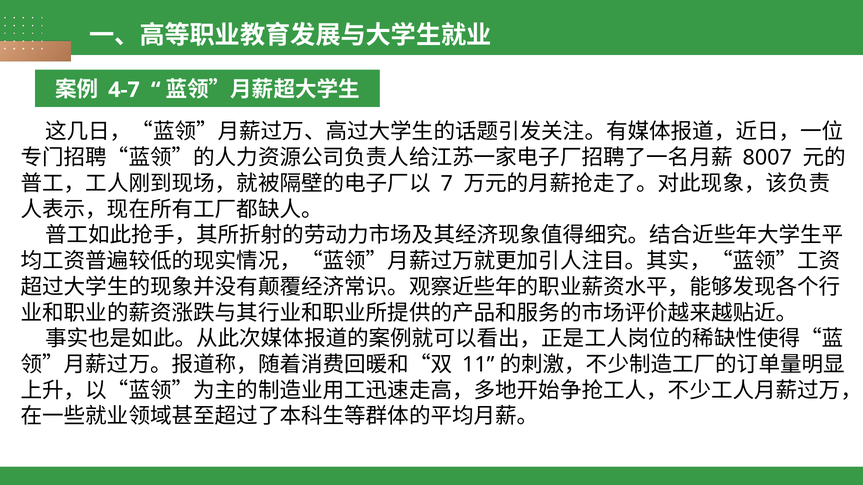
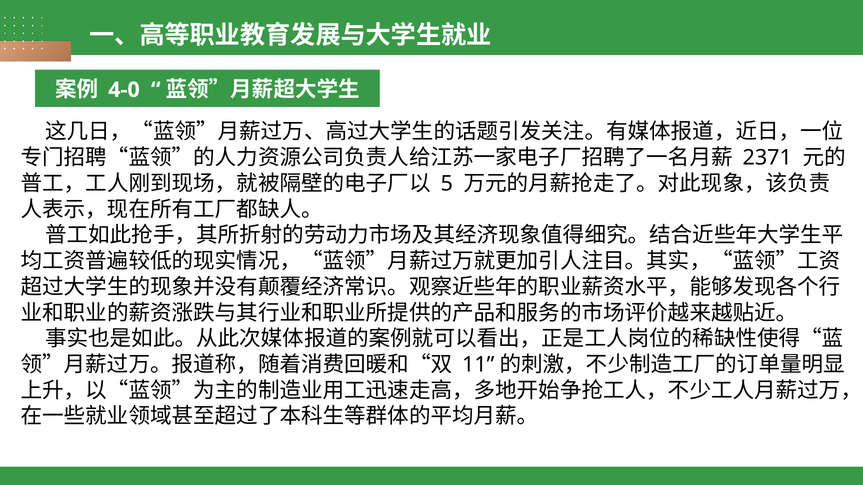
4-7: 4-7 -> 4-0 (124, 90)
8007: 8007 -> 2371 (767, 158)
7: 7 -> 5 (447, 184)
